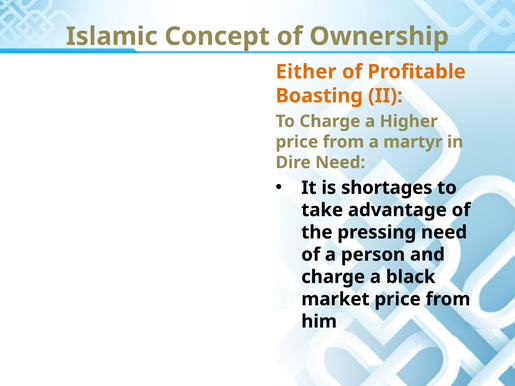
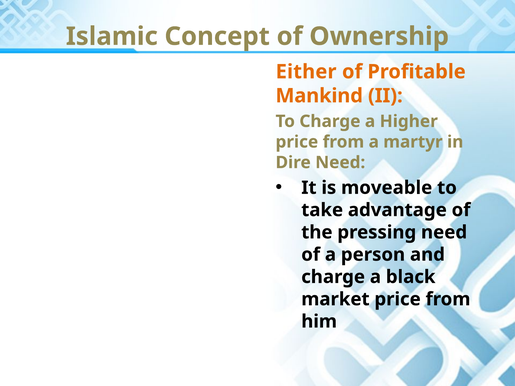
Boasting: Boasting -> Mankind (319, 96)
shortages: shortages -> moveable (387, 188)
